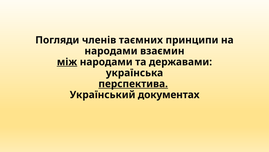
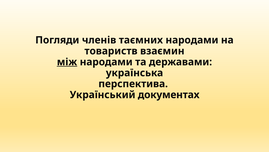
таємних принципи: принципи -> народами (192, 40)
народами: народами -> товариств (111, 51)
перспектива underline: present -> none (133, 83)
